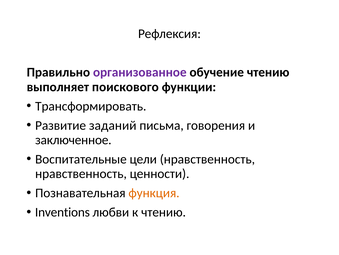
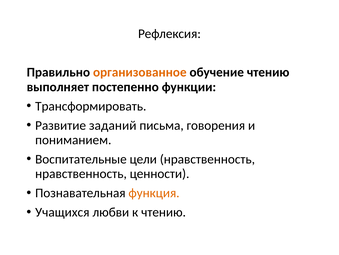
организованное colour: purple -> orange (140, 72)
поискового: поискового -> постепенно (125, 87)
заключенное: заключенное -> пониманием (73, 140)
Inventions: Inventions -> Учащихся (62, 212)
